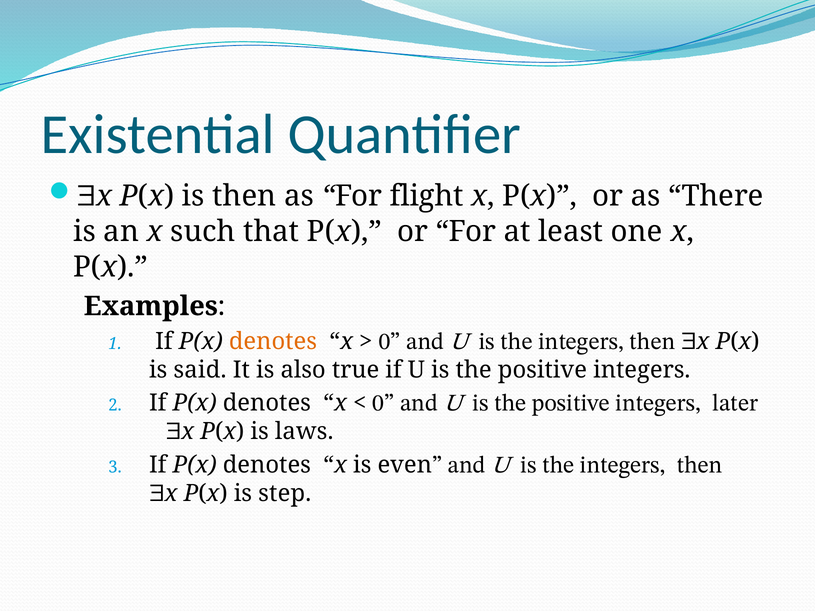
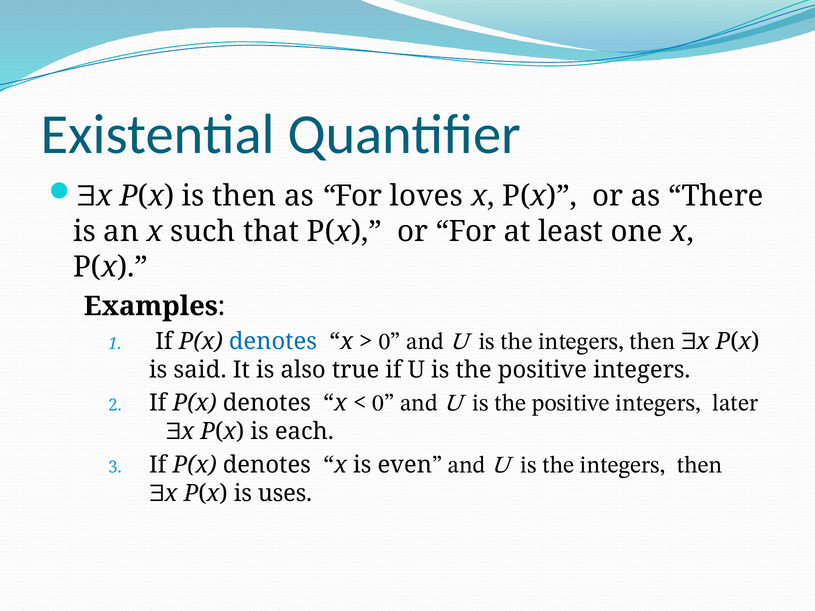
flight: flight -> loves (427, 196)
denotes colour: orange -> blue (273, 341)
laws: laws -> each (304, 432)
step: step -> uses (285, 494)
